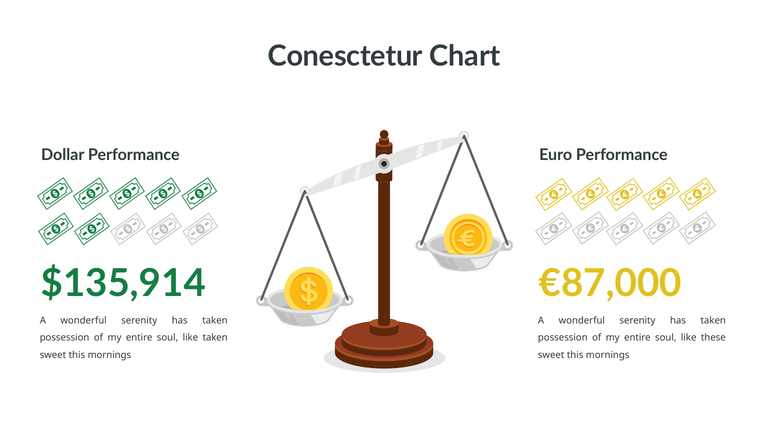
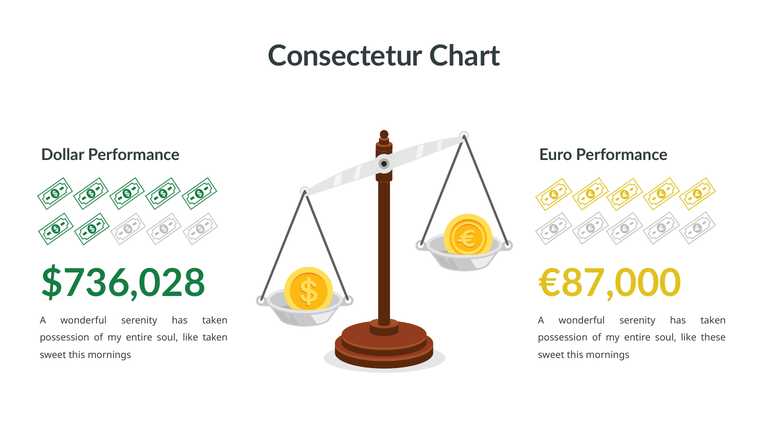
Conesctetur: Conesctetur -> Consectetur (345, 56)
$135,914: $135,914 -> $736,028 (123, 283)
